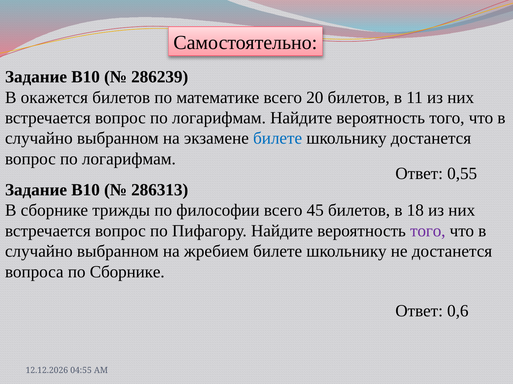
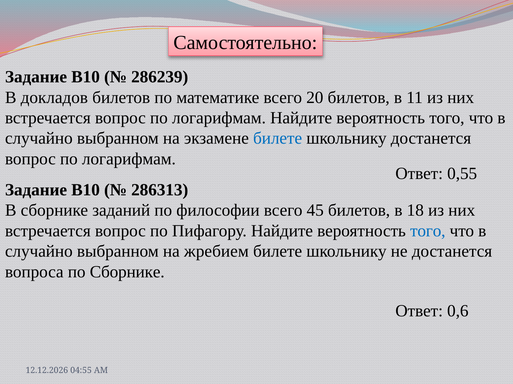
окажется: окажется -> докладов (54, 98)
трижды: трижды -> заданий (121, 211)
того colour: purple -> blue (428, 231)
